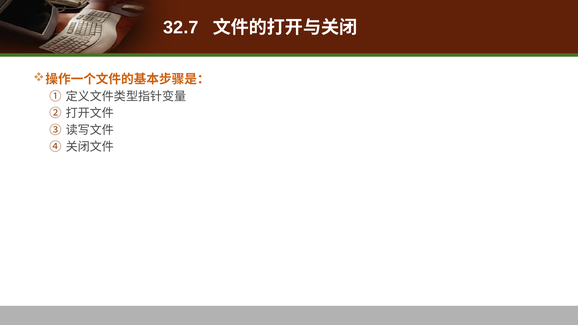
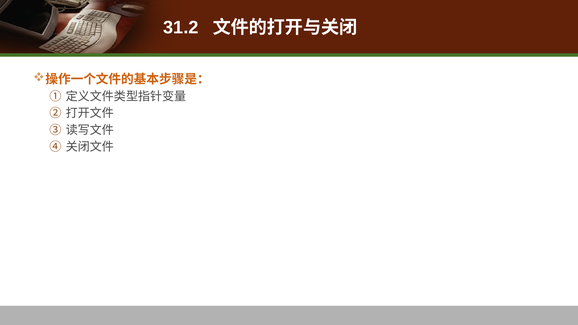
32.7: 32.7 -> 31.2 (181, 28)
